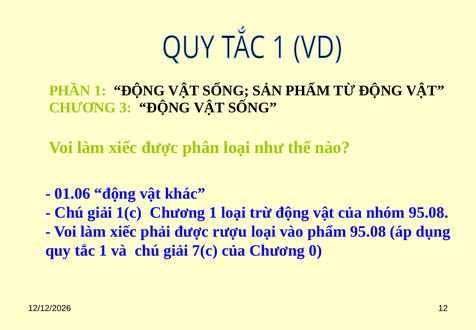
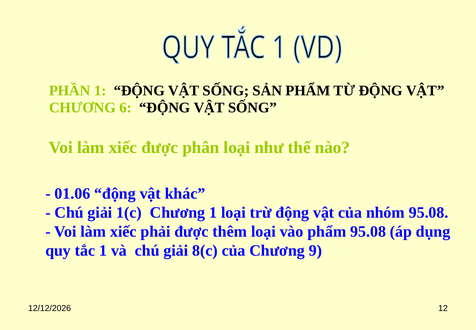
3: 3 -> 6 (126, 107)
rượu: rượu -> thêm (230, 231)
7(c: 7(c -> 8(c (205, 250)
0: 0 -> 9 (315, 250)
